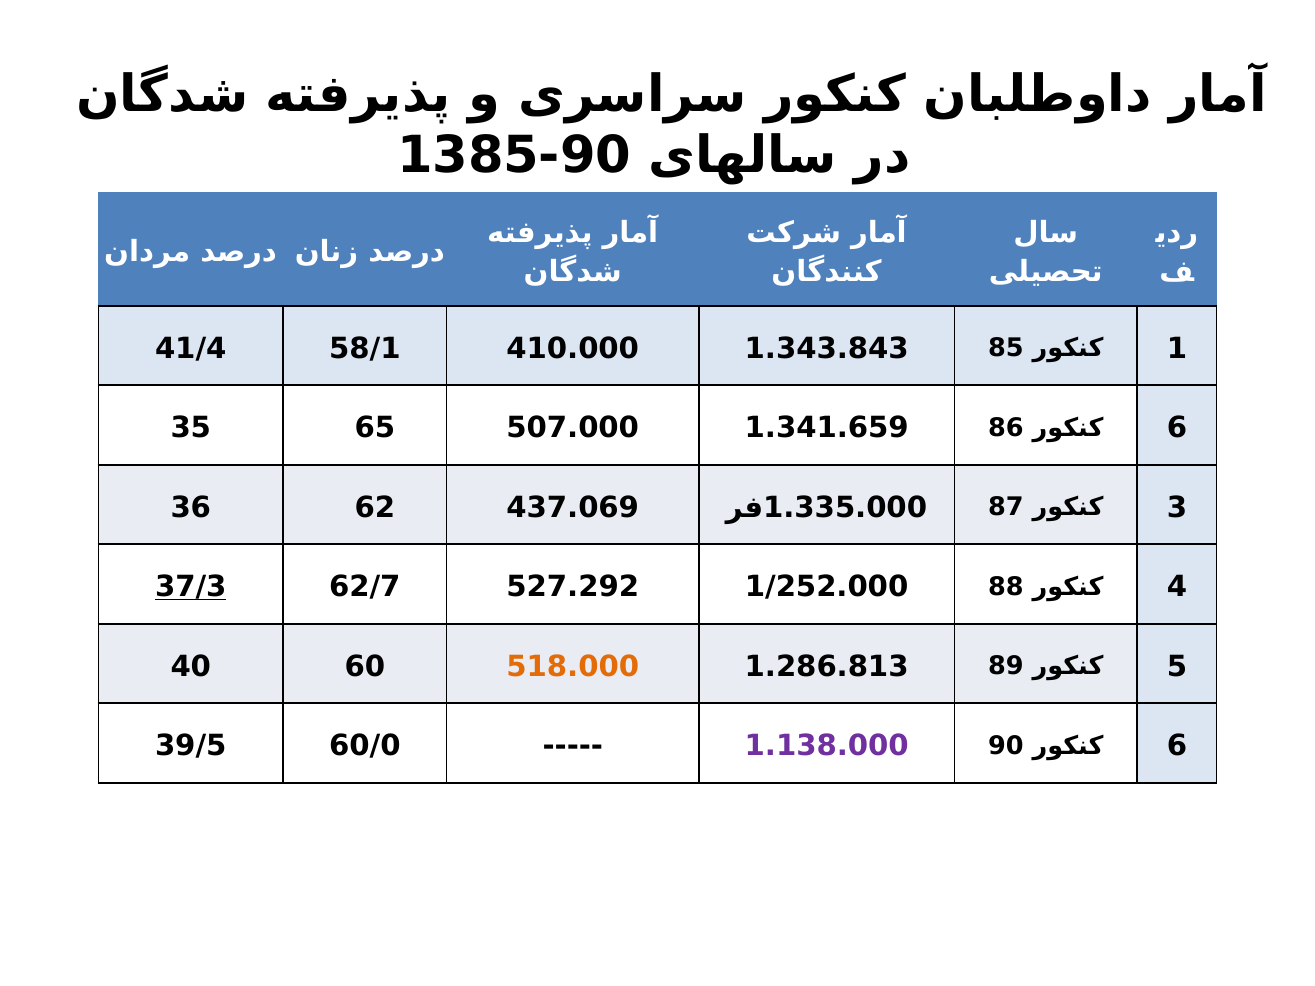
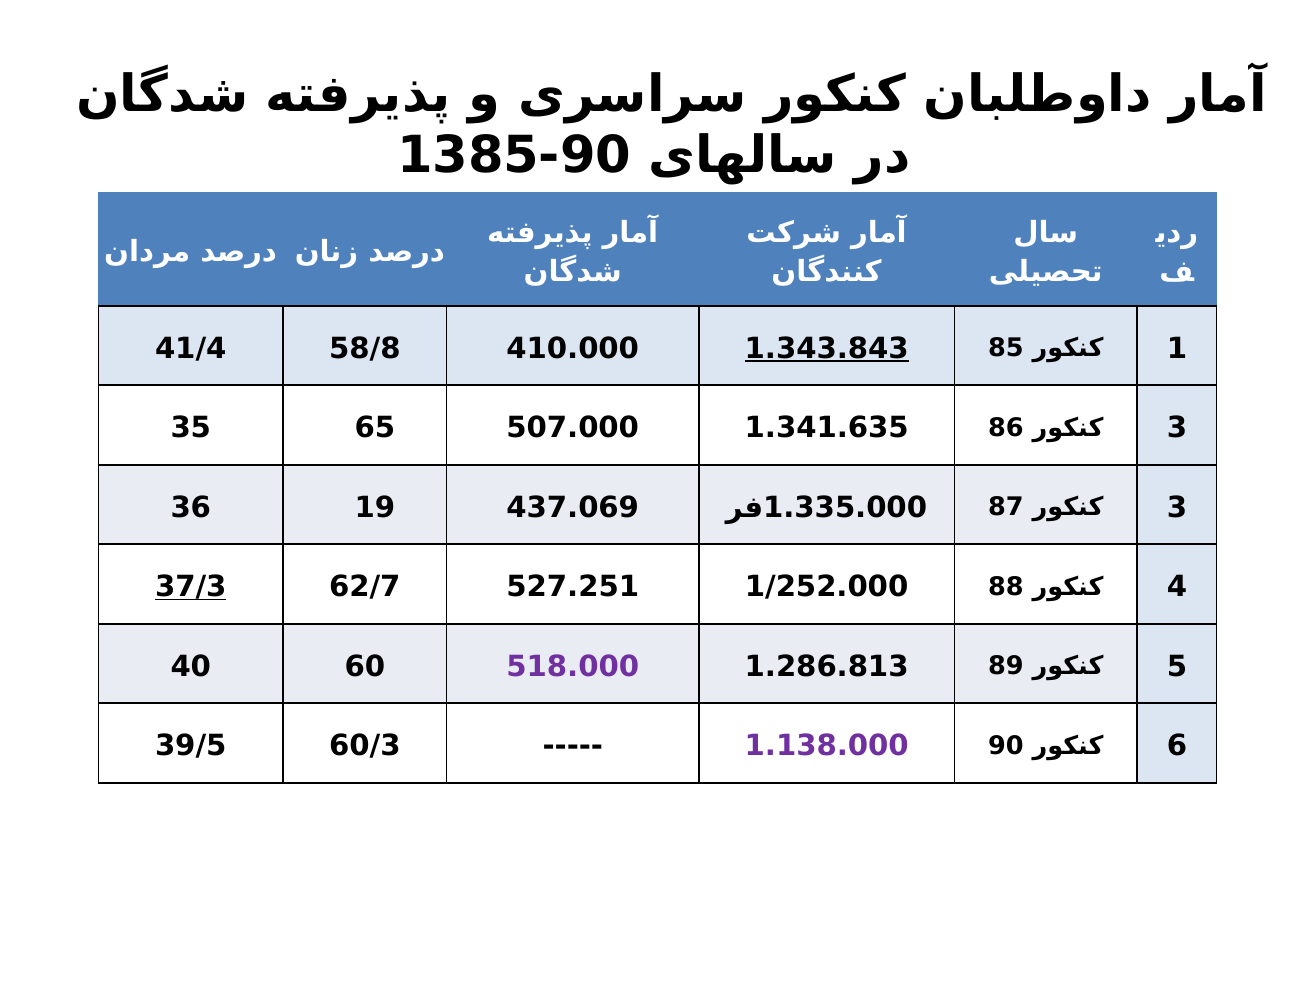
58/1: 58/1 -> 58/8 (365, 349)
1.343.843 underline: none -> present (827, 349)
1.341.659: 1.341.659 -> 1.341.635 (827, 428)
86 6: 6 -> 3 (1177, 428)
62: 62 -> 19 (375, 508)
527.292: 527.292 -> 527.251 (573, 587)
518.000 colour: orange -> purple (573, 667)
60/0: 60/0 -> 60/3 (365, 746)
